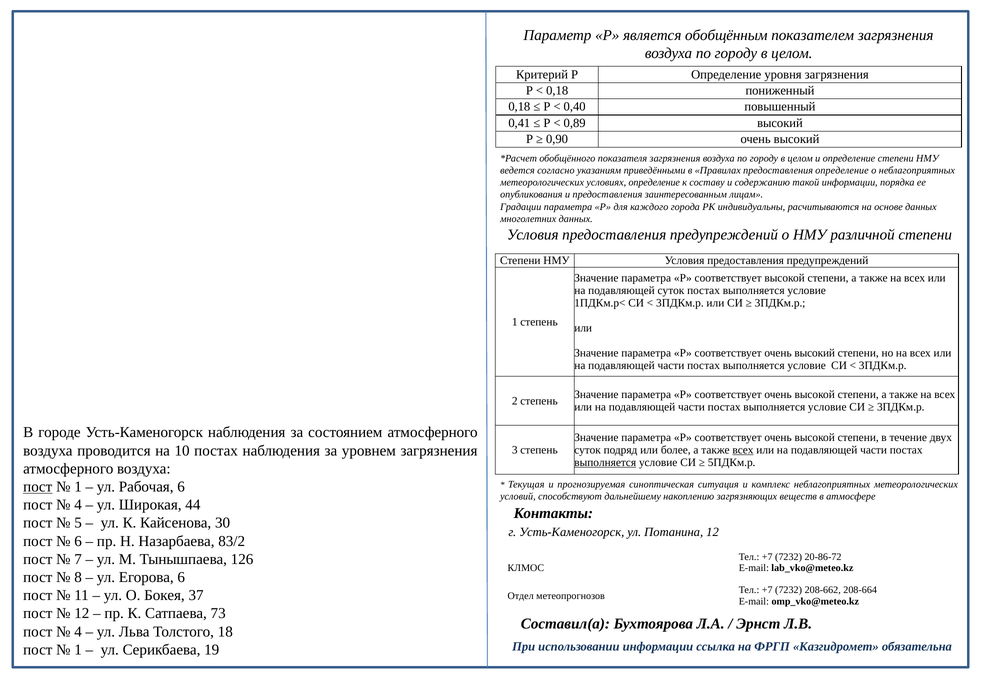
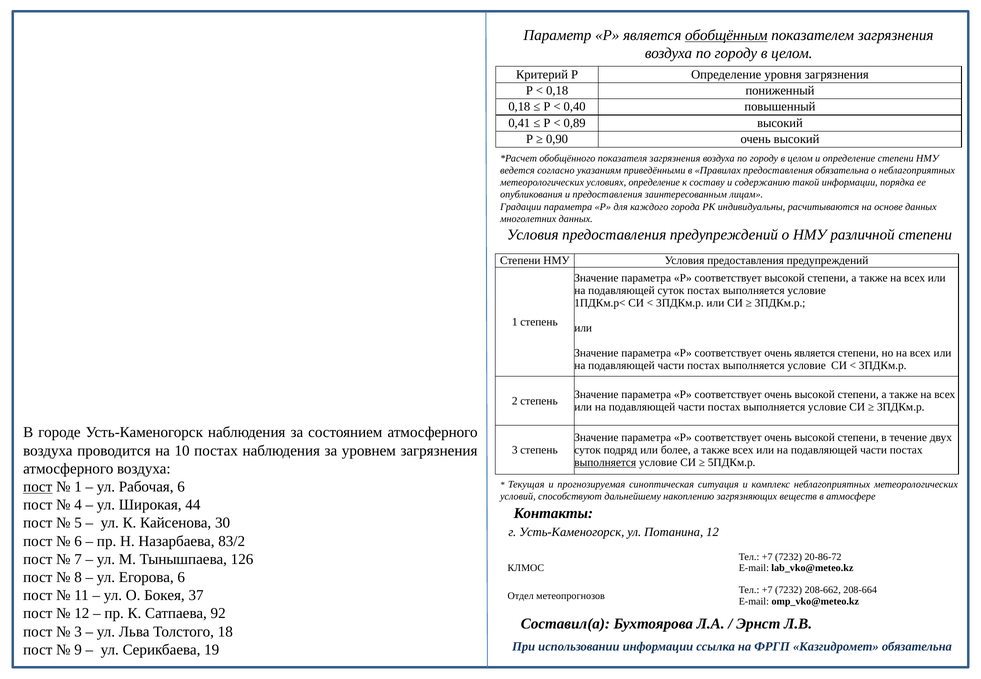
обобщённым underline: none -> present (726, 35)
предоставления определение: определение -> обязательна (842, 171)
соответствует очень высокий: высокий -> является (815, 353)
всех underline: present -> none (743, 450)
73: 73 -> 92 (218, 614)
4: 4 -> 3 (78, 632)
1: 1 -> 9 (78, 650)
